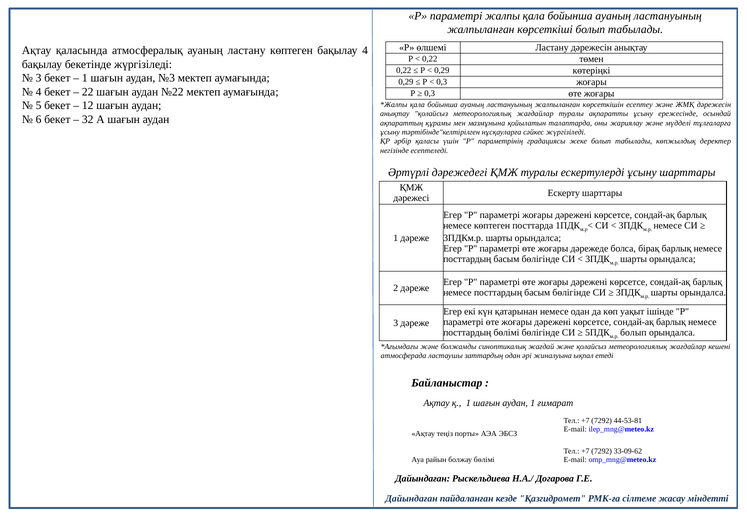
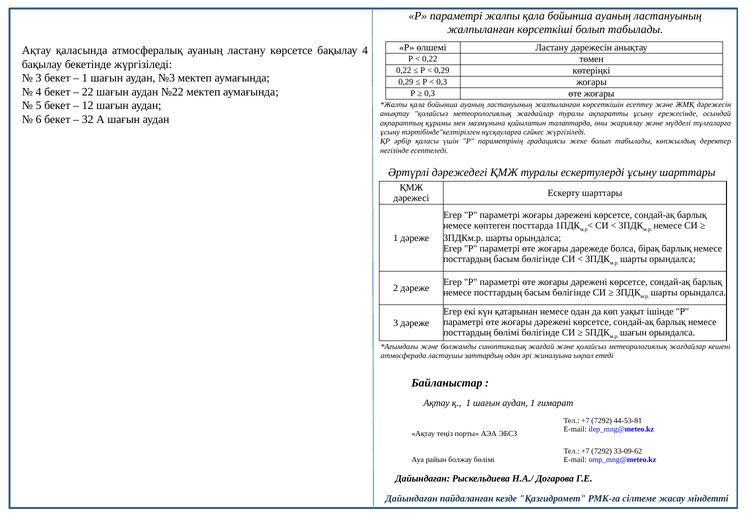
ластану көптеген: көптеген -> көрсетсе (291, 51)
болып: болып -> шағын (633, 333)
